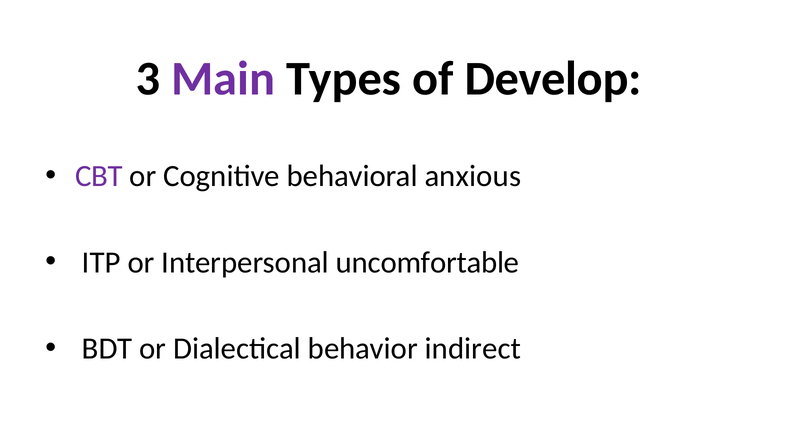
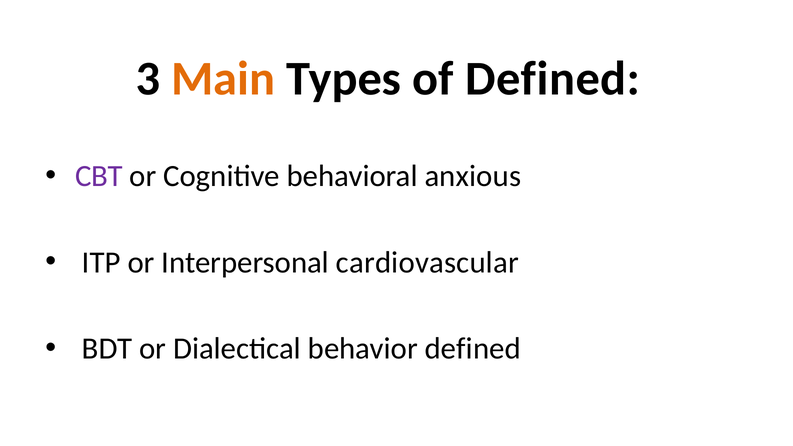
Main colour: purple -> orange (223, 79)
of Develop: Develop -> Defined (553, 79)
uncomfortable: uncomfortable -> cardiovascular (427, 262)
behavior indirect: indirect -> defined (473, 349)
